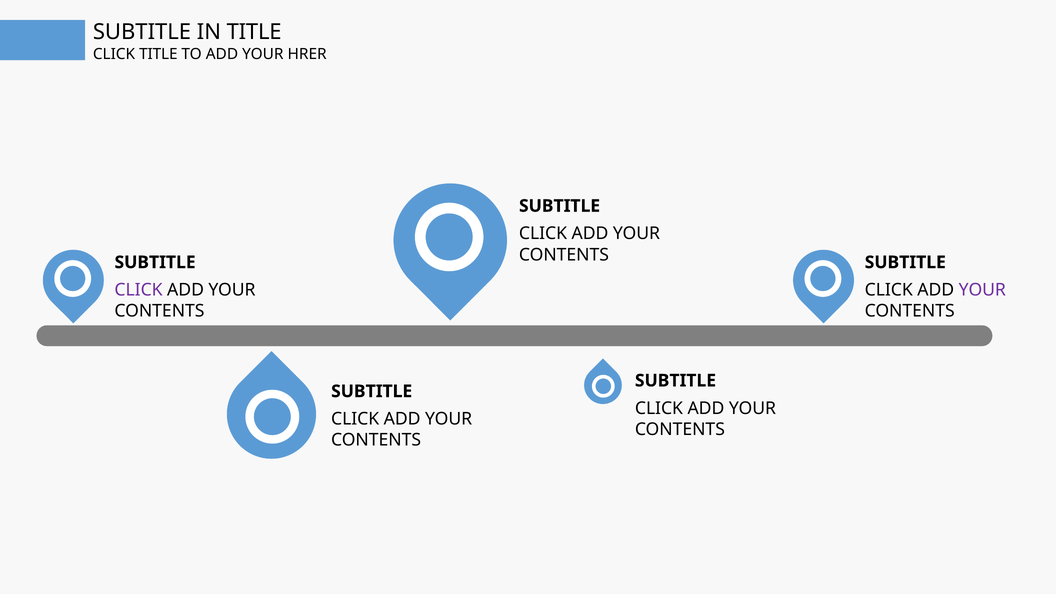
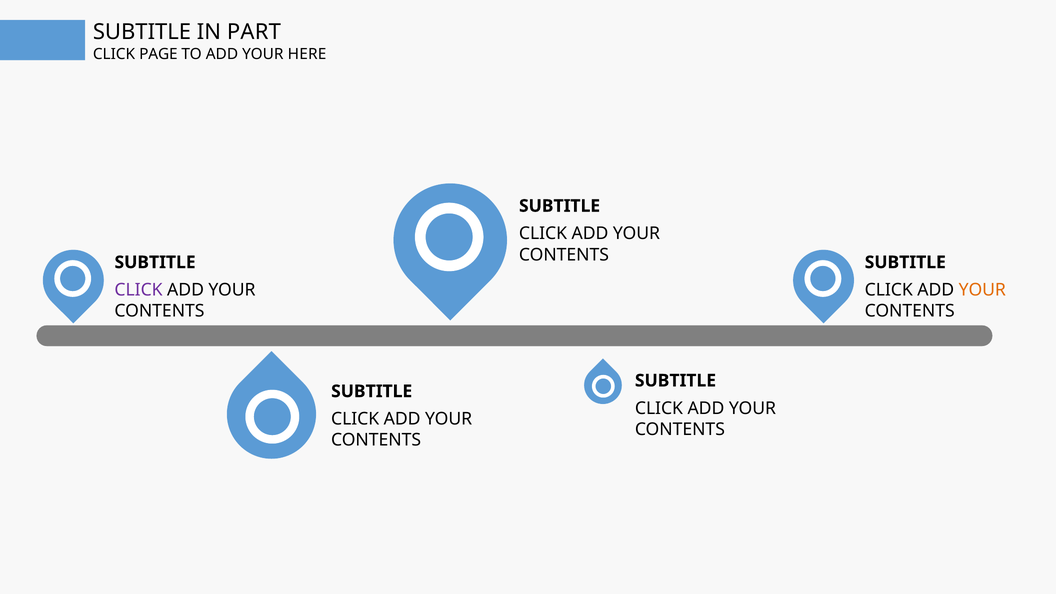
IN TITLE: TITLE -> PART (254, 32)
CLICK TITLE: TITLE -> PAGE (158, 54)
HRER: HRER -> HERE (307, 54)
YOUR colour: purple -> orange (982, 290)
